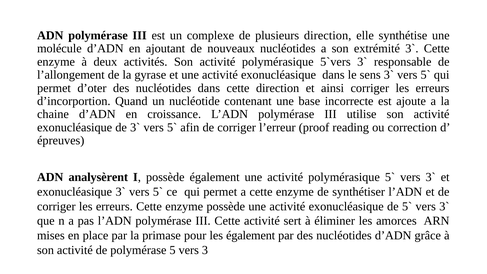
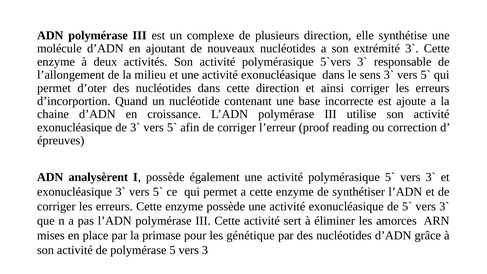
gyrase: gyrase -> milieu (150, 75)
les également: également -> génétique (250, 236)
